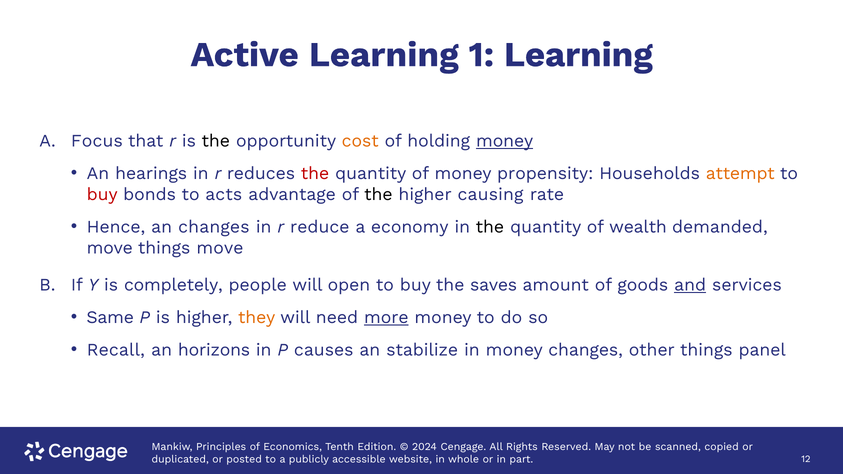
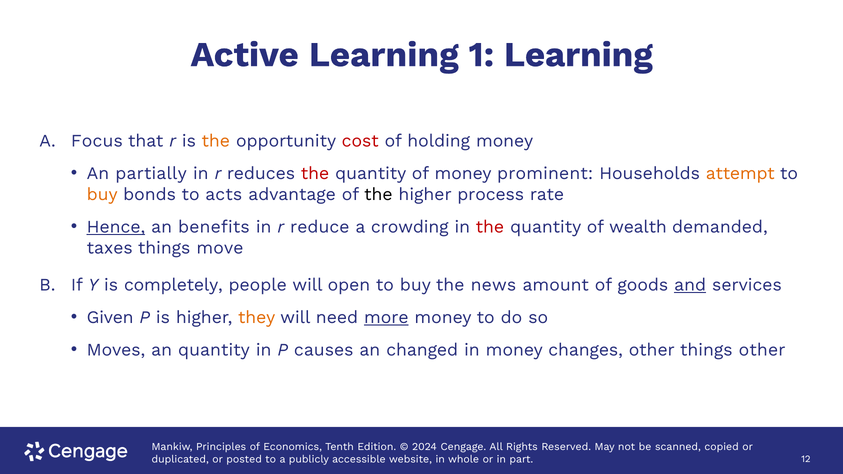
the colour: black -> orange (216, 141)
cost colour: orange -> red (360, 141)
money underline: present -> none (505, 141)
hearings: hearings -> partially (151, 174)
propensity: propensity -> prominent (545, 174)
buy colour: red -> orange (102, 195)
causing: causing -> process (491, 195)
Hence underline: none -> present (116, 227)
an changes: changes -> benefits (214, 227)
economy: economy -> crowding (410, 227)
the colour: black -> red (490, 227)
move: move -> taxes (110, 248)
saves: saves -> news (493, 285)
Same: Same -> Given (110, 318)
Recall: Recall -> Moves (116, 350)
an horizons: horizons -> quantity (214, 350)
stabilize: stabilize -> changed (422, 350)
things panel: panel -> other (762, 350)
